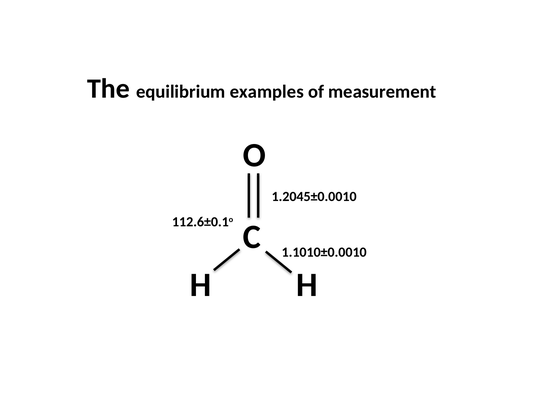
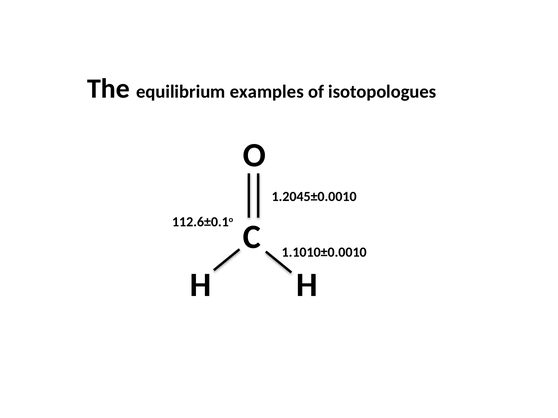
measurement: measurement -> isotopologues (382, 92)
